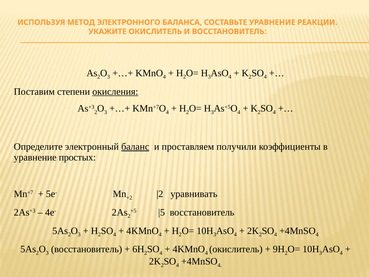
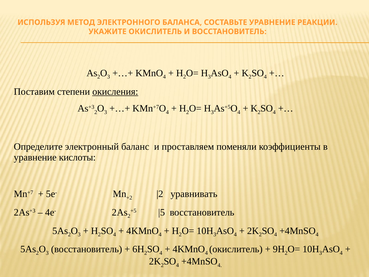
баланс underline: present -> none (135, 147)
получили: получили -> поменяли (237, 147)
простых: простых -> кислоты (77, 157)
